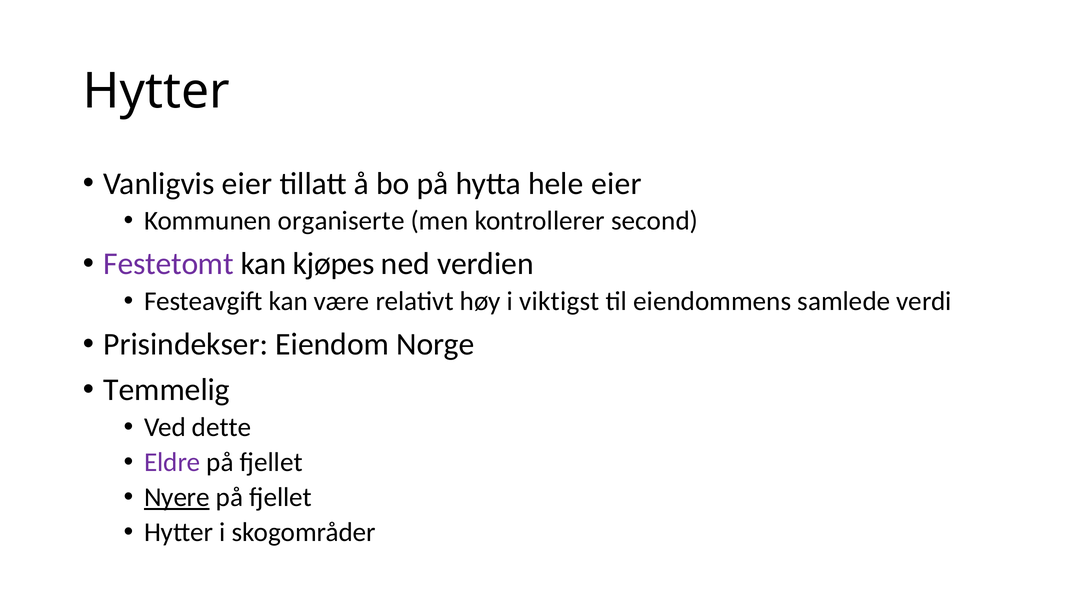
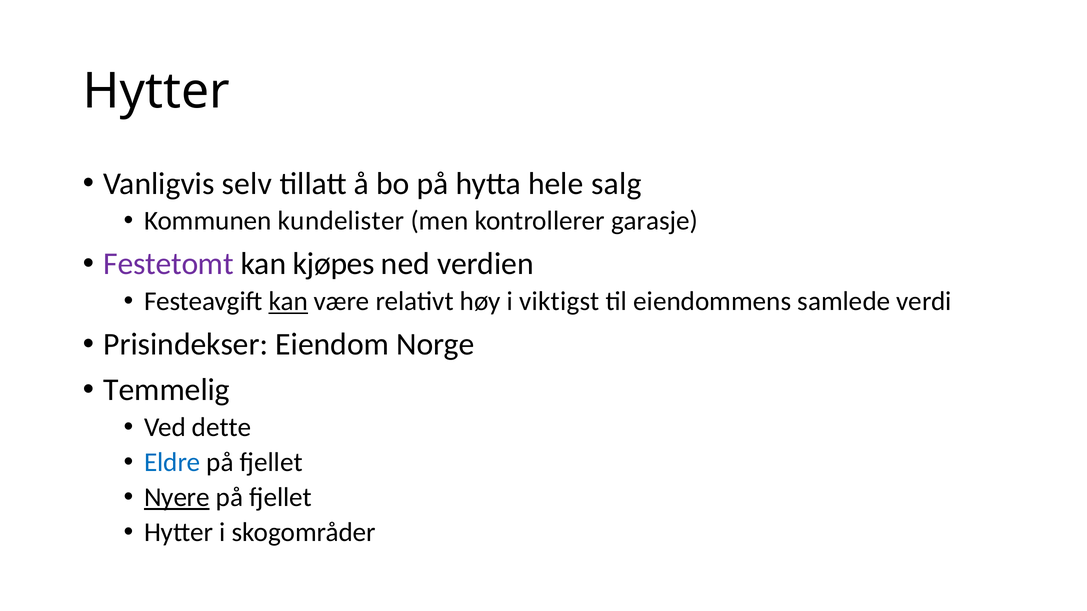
Vanligvis eier: eier -> selv (247, 184)
hele eier: eier -> salg (616, 184)
organiserte: organiserte -> kundelister (341, 221)
second: second -> garasje (655, 221)
kan underline: none -> present (288, 302)
Eldre colour: purple -> blue (172, 463)
